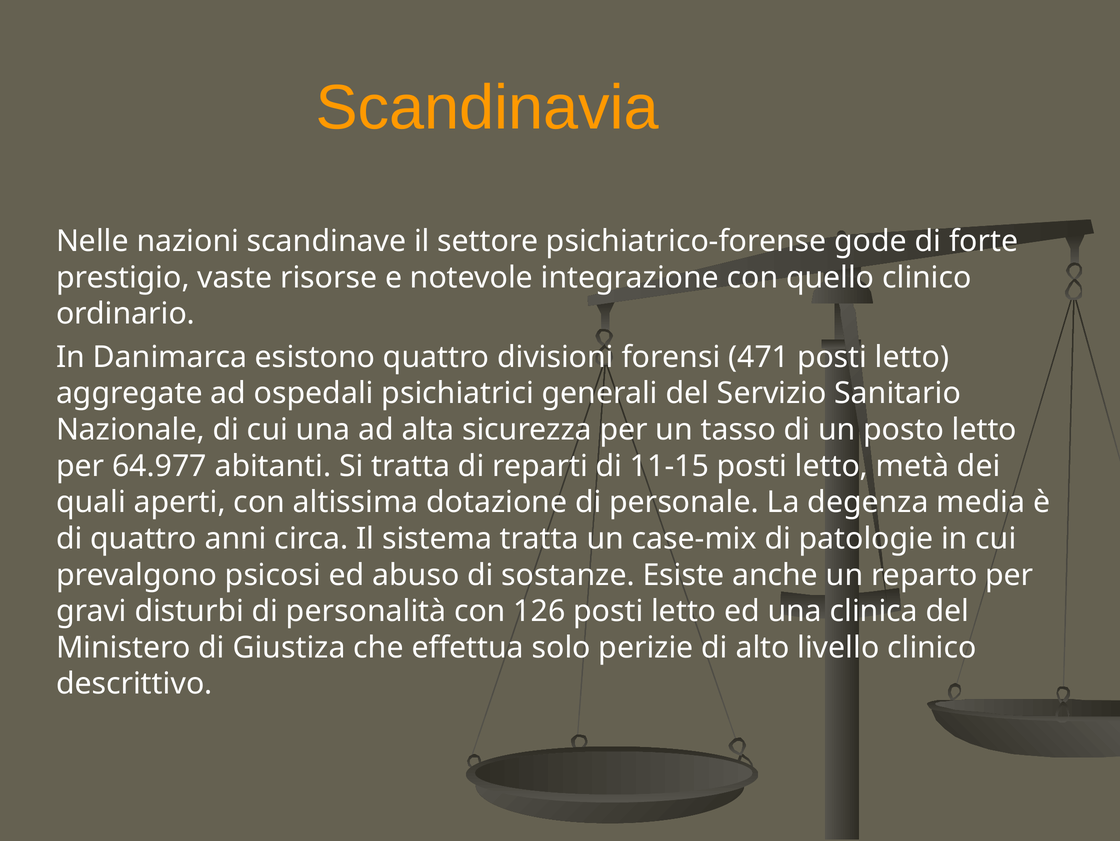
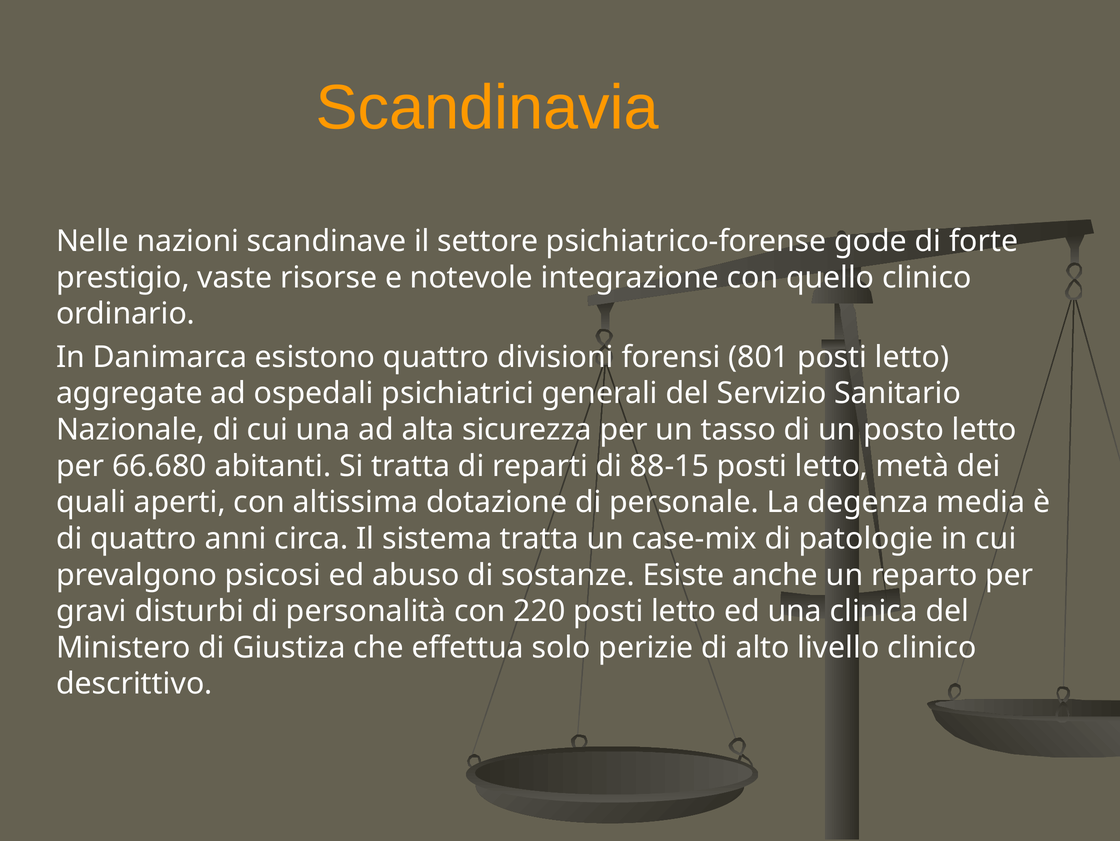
471: 471 -> 801 (759, 357)
64.977: 64.977 -> 66.680 (159, 466)
11-15: 11-15 -> 88-15 (669, 466)
126: 126 -> 220 (539, 611)
